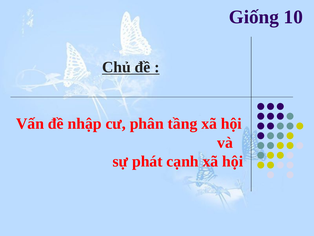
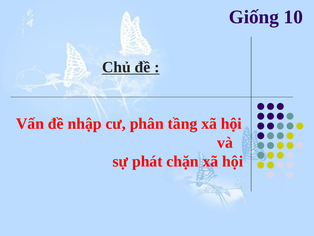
cạnh: cạnh -> chặn (183, 161)
